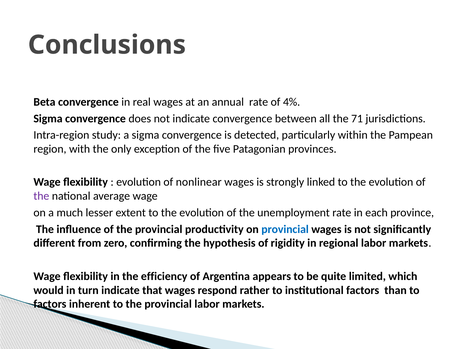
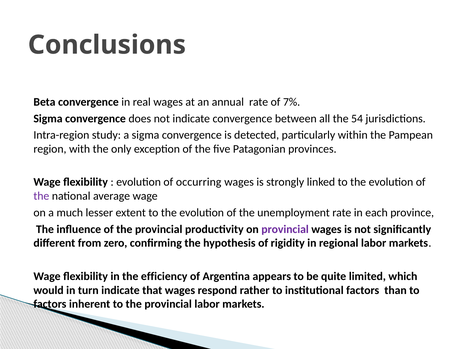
4%: 4% -> 7% (292, 102)
71: 71 -> 54 (357, 119)
nonlinear: nonlinear -> occurring (199, 182)
provincial colour: blue -> purple (285, 230)
